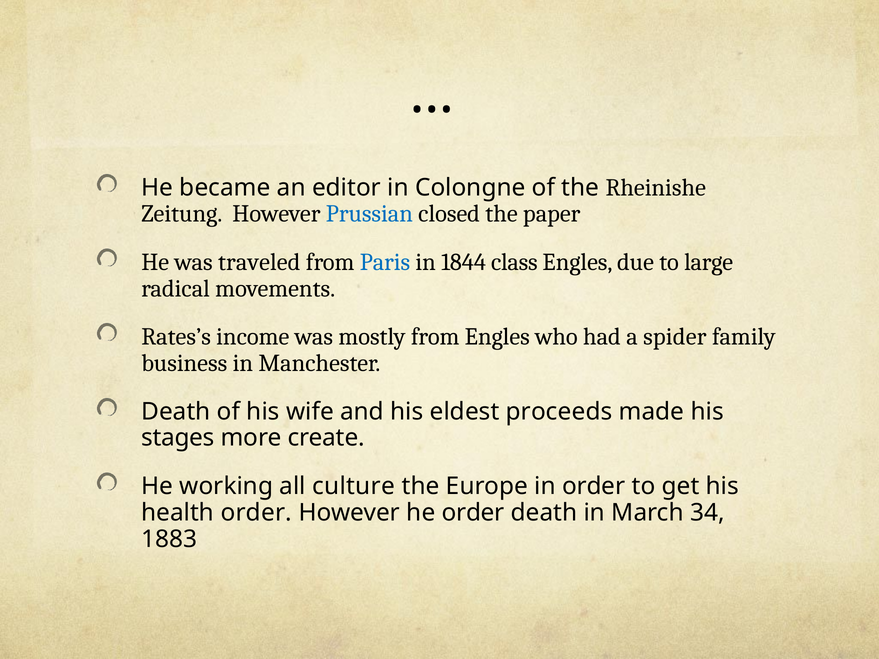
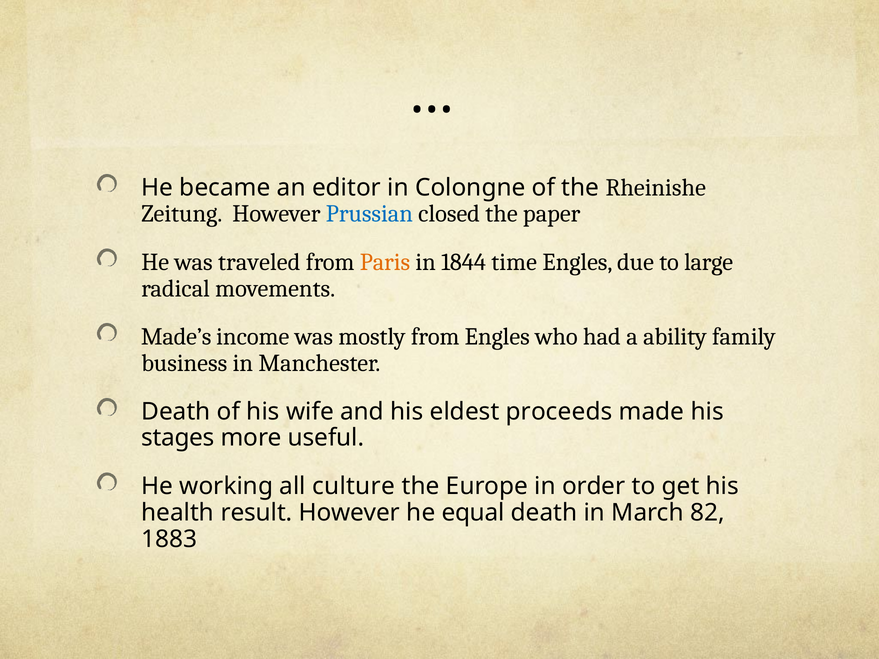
Paris colour: blue -> orange (385, 262)
class: class -> time (514, 262)
Rates’s: Rates’s -> Made’s (176, 337)
spider: spider -> ability (675, 337)
create: create -> useful (326, 438)
health order: order -> result (256, 513)
he order: order -> equal (473, 513)
34: 34 -> 82 (707, 513)
